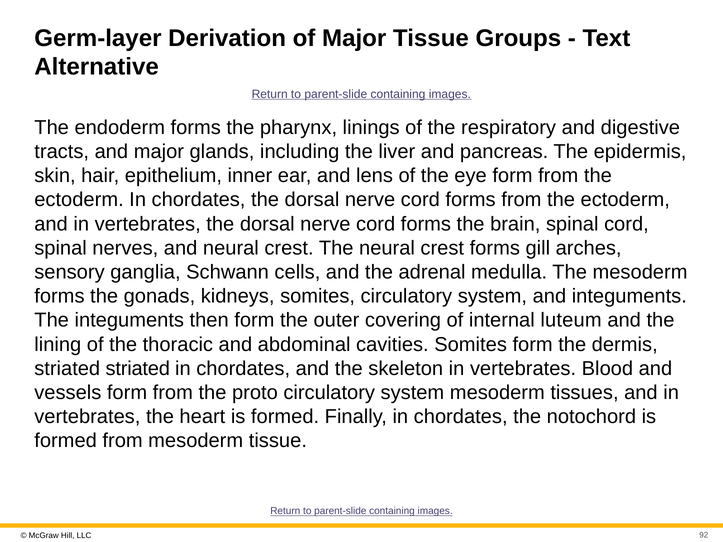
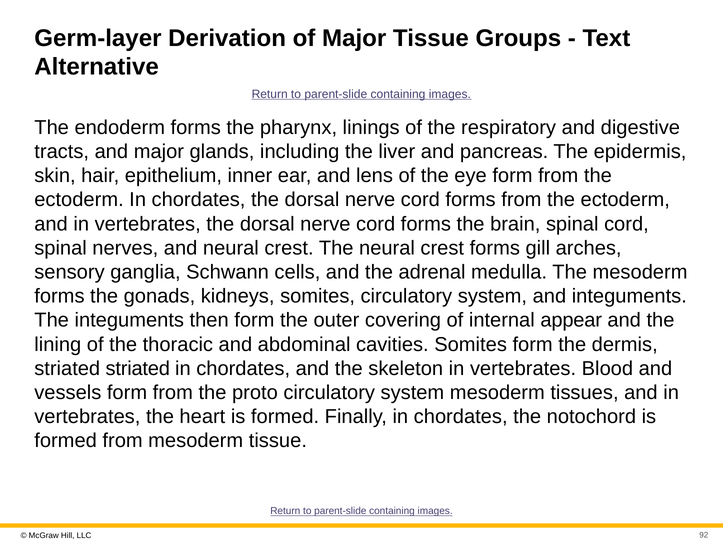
luteum: luteum -> appear (571, 320)
